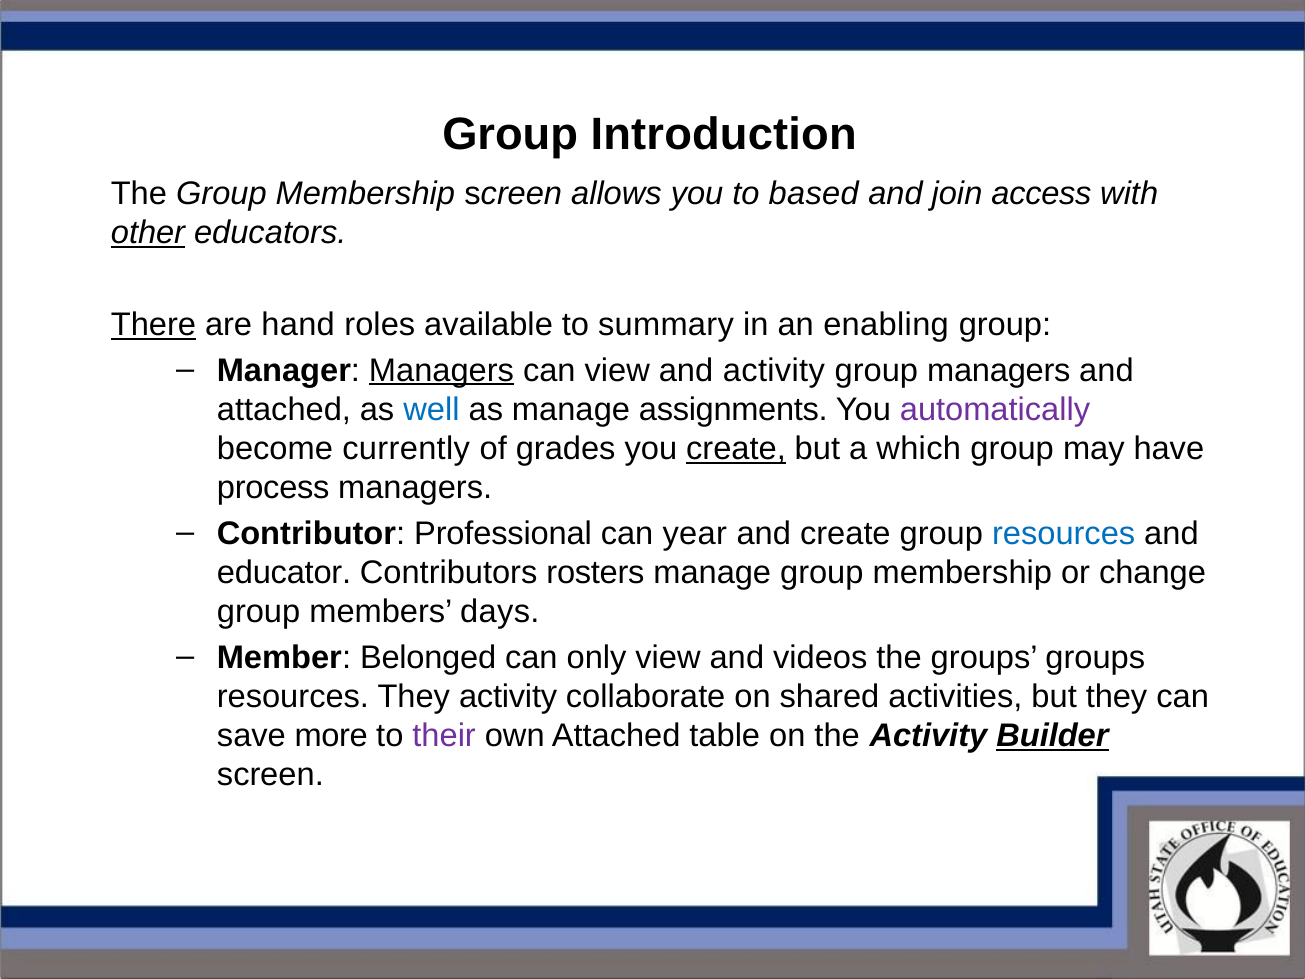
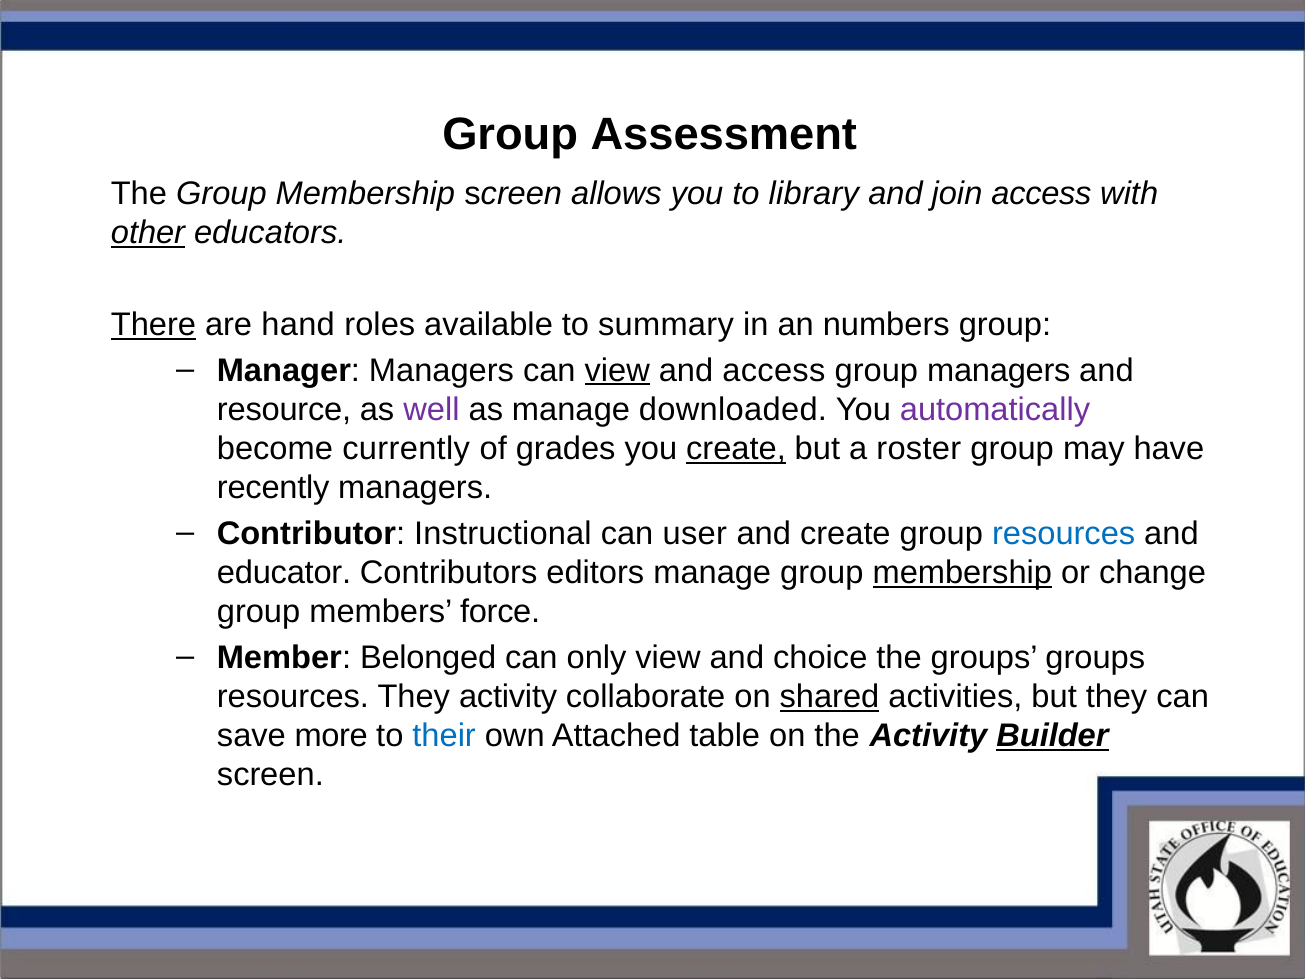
Introduction: Introduction -> Assessment (724, 135)
based: based -> library (814, 194)
enabling: enabling -> numbers (886, 324)
Managers underline: present -> none (441, 370)
view underline: none -> present (617, 370)
and activity: activity -> access (774, 370)
attached: attached -> resource (284, 409)
well colour: blue -> purple (431, 409)
assignments: assignments -> downloaded (733, 409)
which: which -> roster (919, 448)
process: process -> recently (273, 488)
Professional: Professional -> Instructional (503, 533)
year: year -> user (695, 533)
rosters: rosters -> editors (595, 572)
membership underline: none -> present (962, 572)
days: days -> force (500, 612)
videos: videos -> choice (820, 657)
shared underline: none -> present (830, 696)
their colour: purple -> blue (444, 736)
